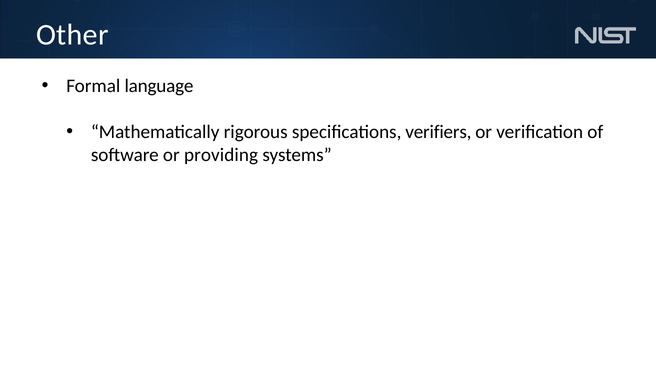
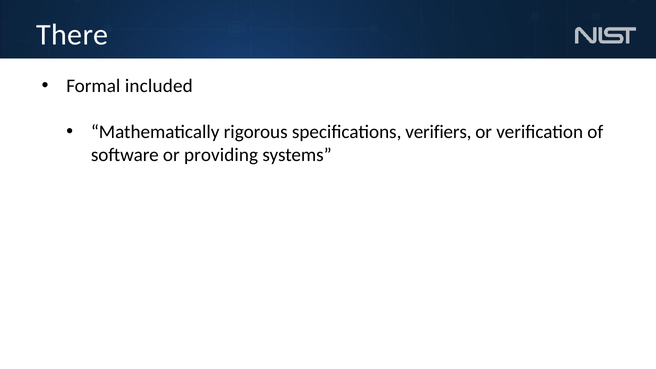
Other: Other -> There (72, 35)
language: language -> included (159, 86)
